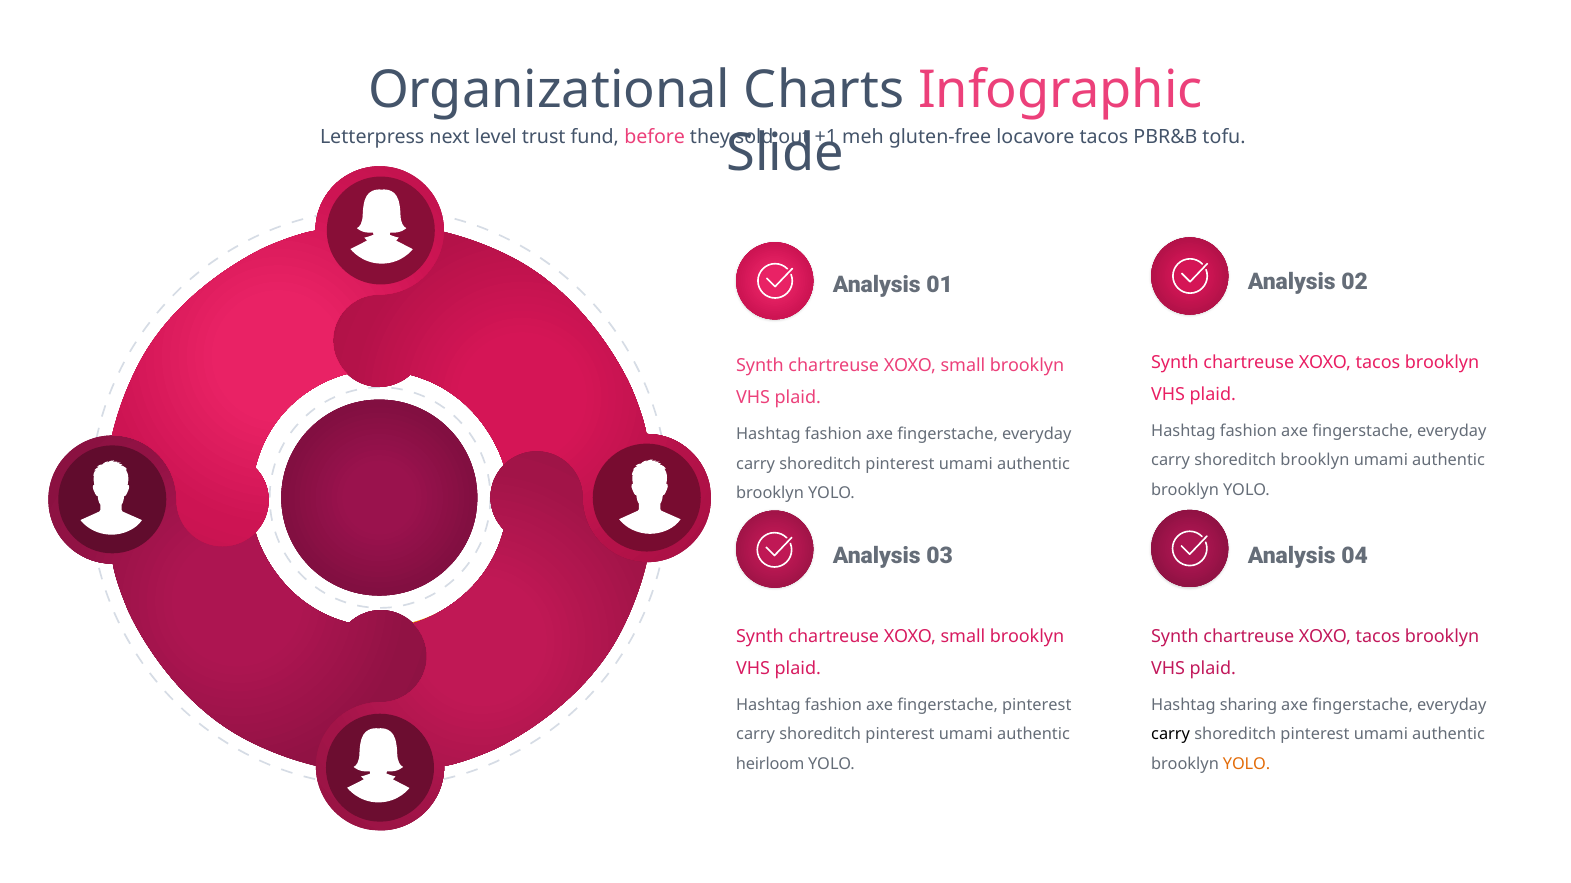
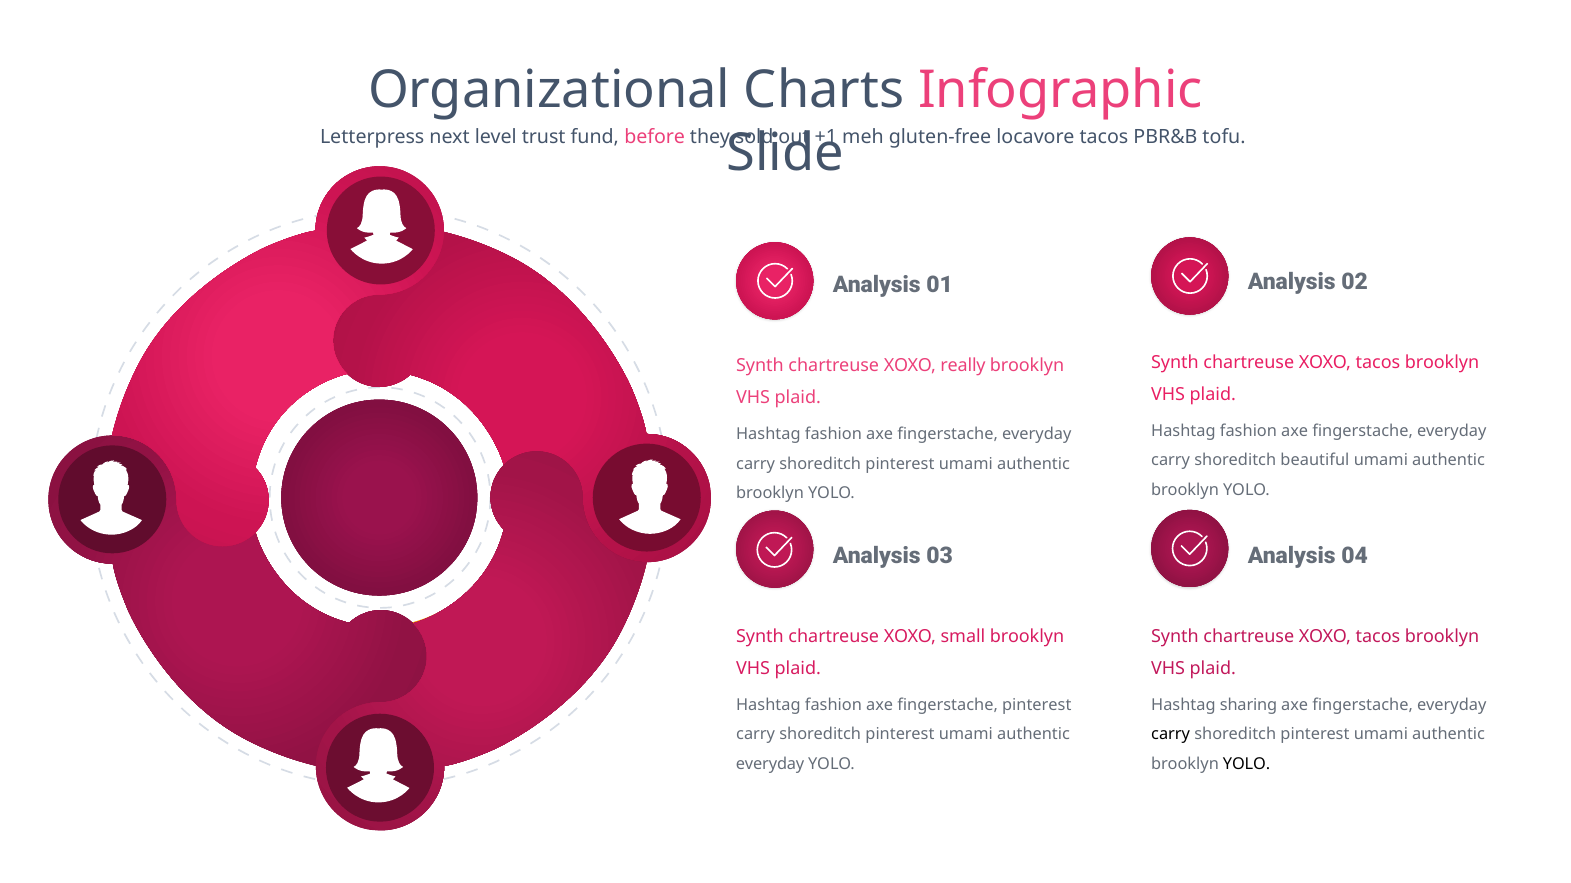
small: small -> really (963, 366)
shoreditch brooklyn: brooklyn -> beautiful (1315, 461)
heirloom: heirloom -> everyday (770, 764)
YOLO colour: orange -> black (1247, 764)
